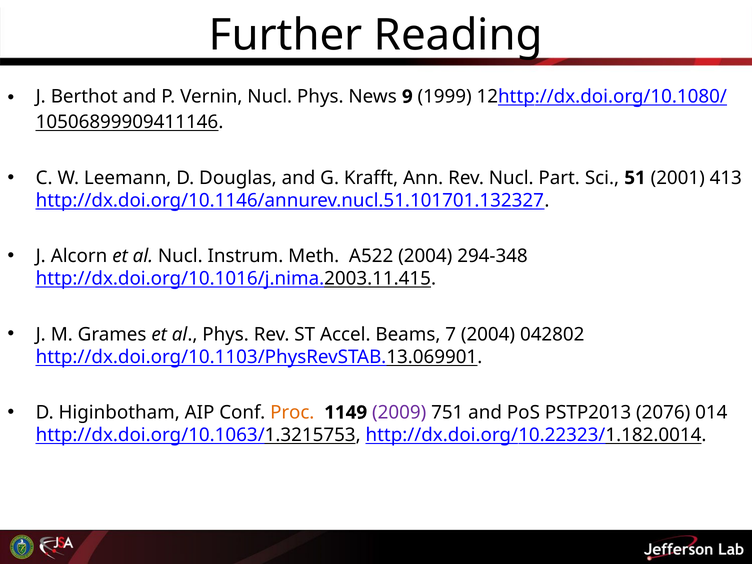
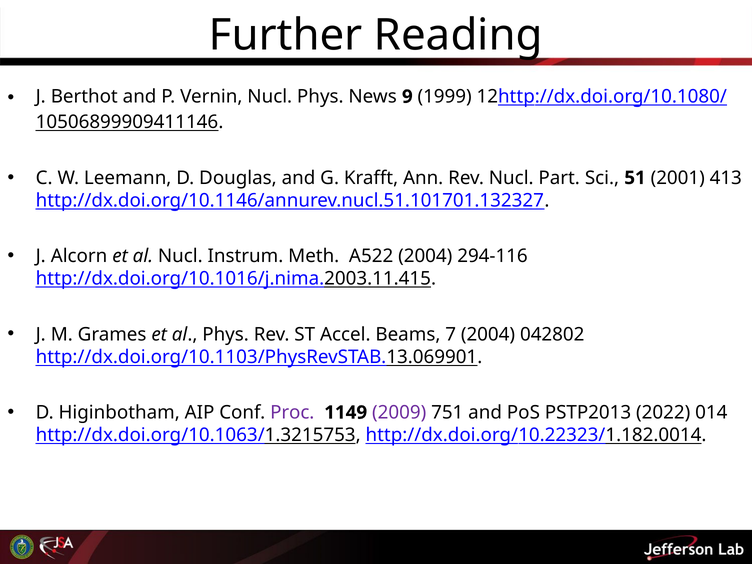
294-348: 294-348 -> 294-116 (492, 256)
Proc colour: orange -> purple (292, 413)
2076: 2076 -> 2022 (663, 413)
